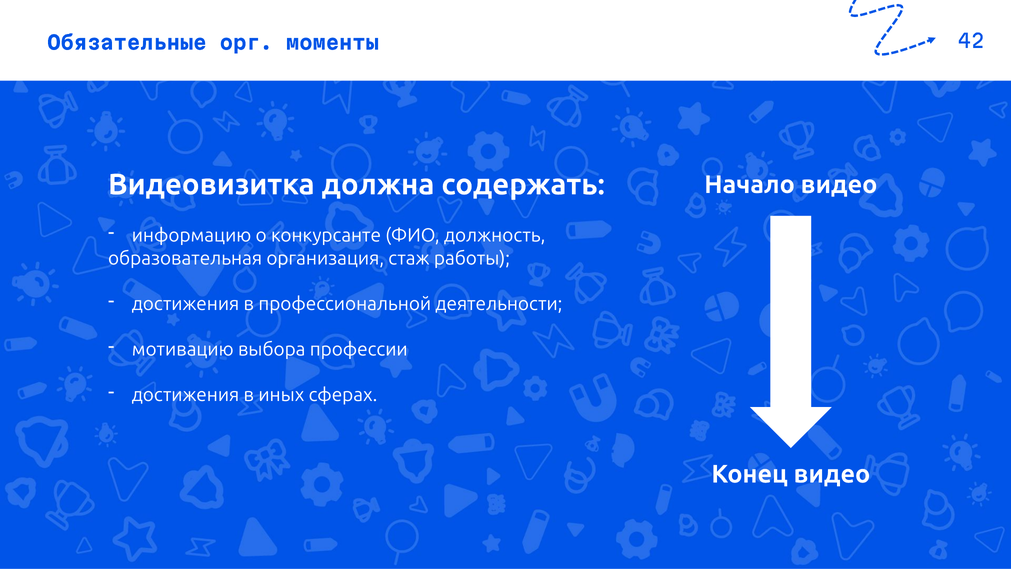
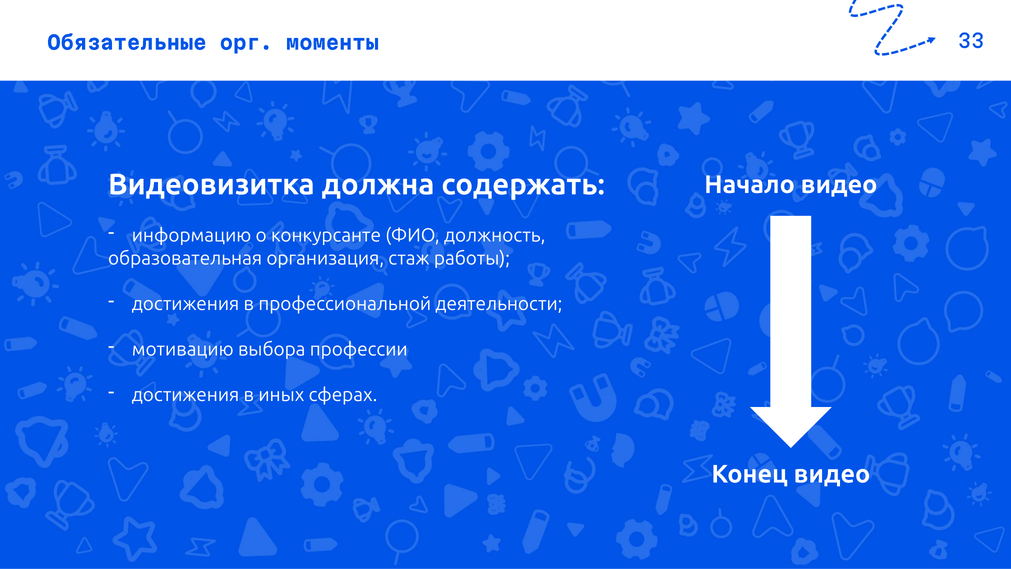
42: 42 -> 33 (971, 42)
